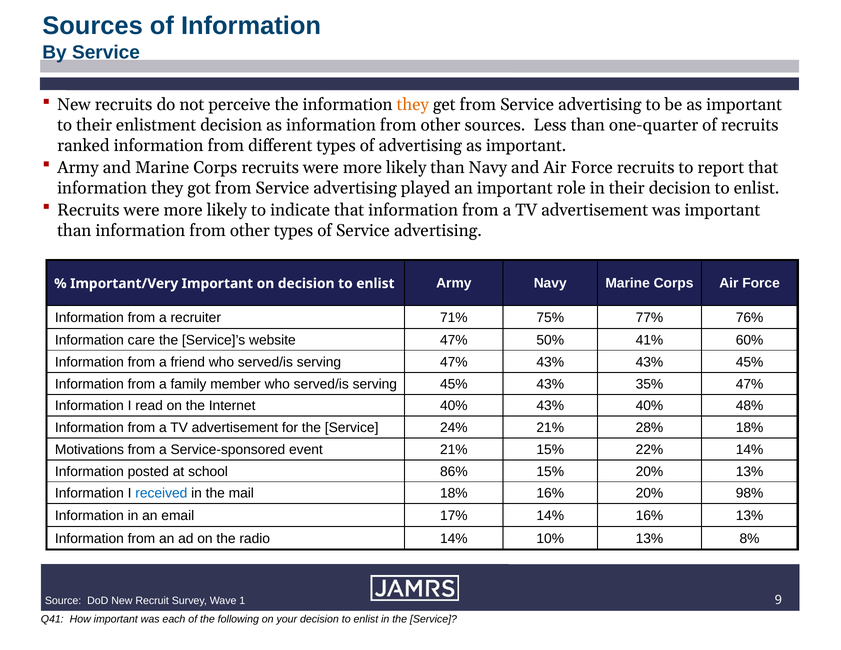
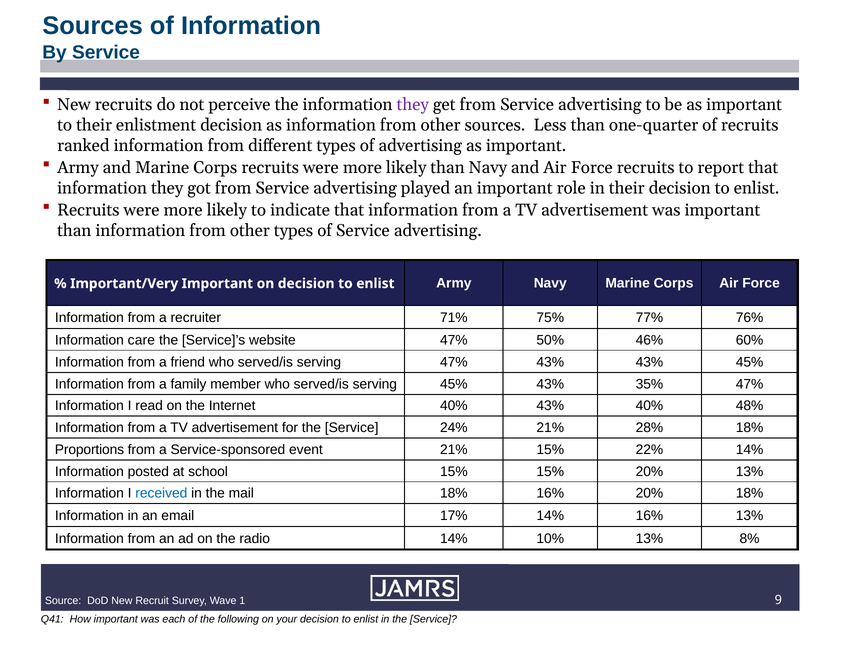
they colour: orange -> purple (413, 105)
41%: 41% -> 46% (649, 340)
Motivations: Motivations -> Proportions (89, 450)
school 86%: 86% -> 15% (454, 471)
20% 98%: 98% -> 18% (750, 493)
